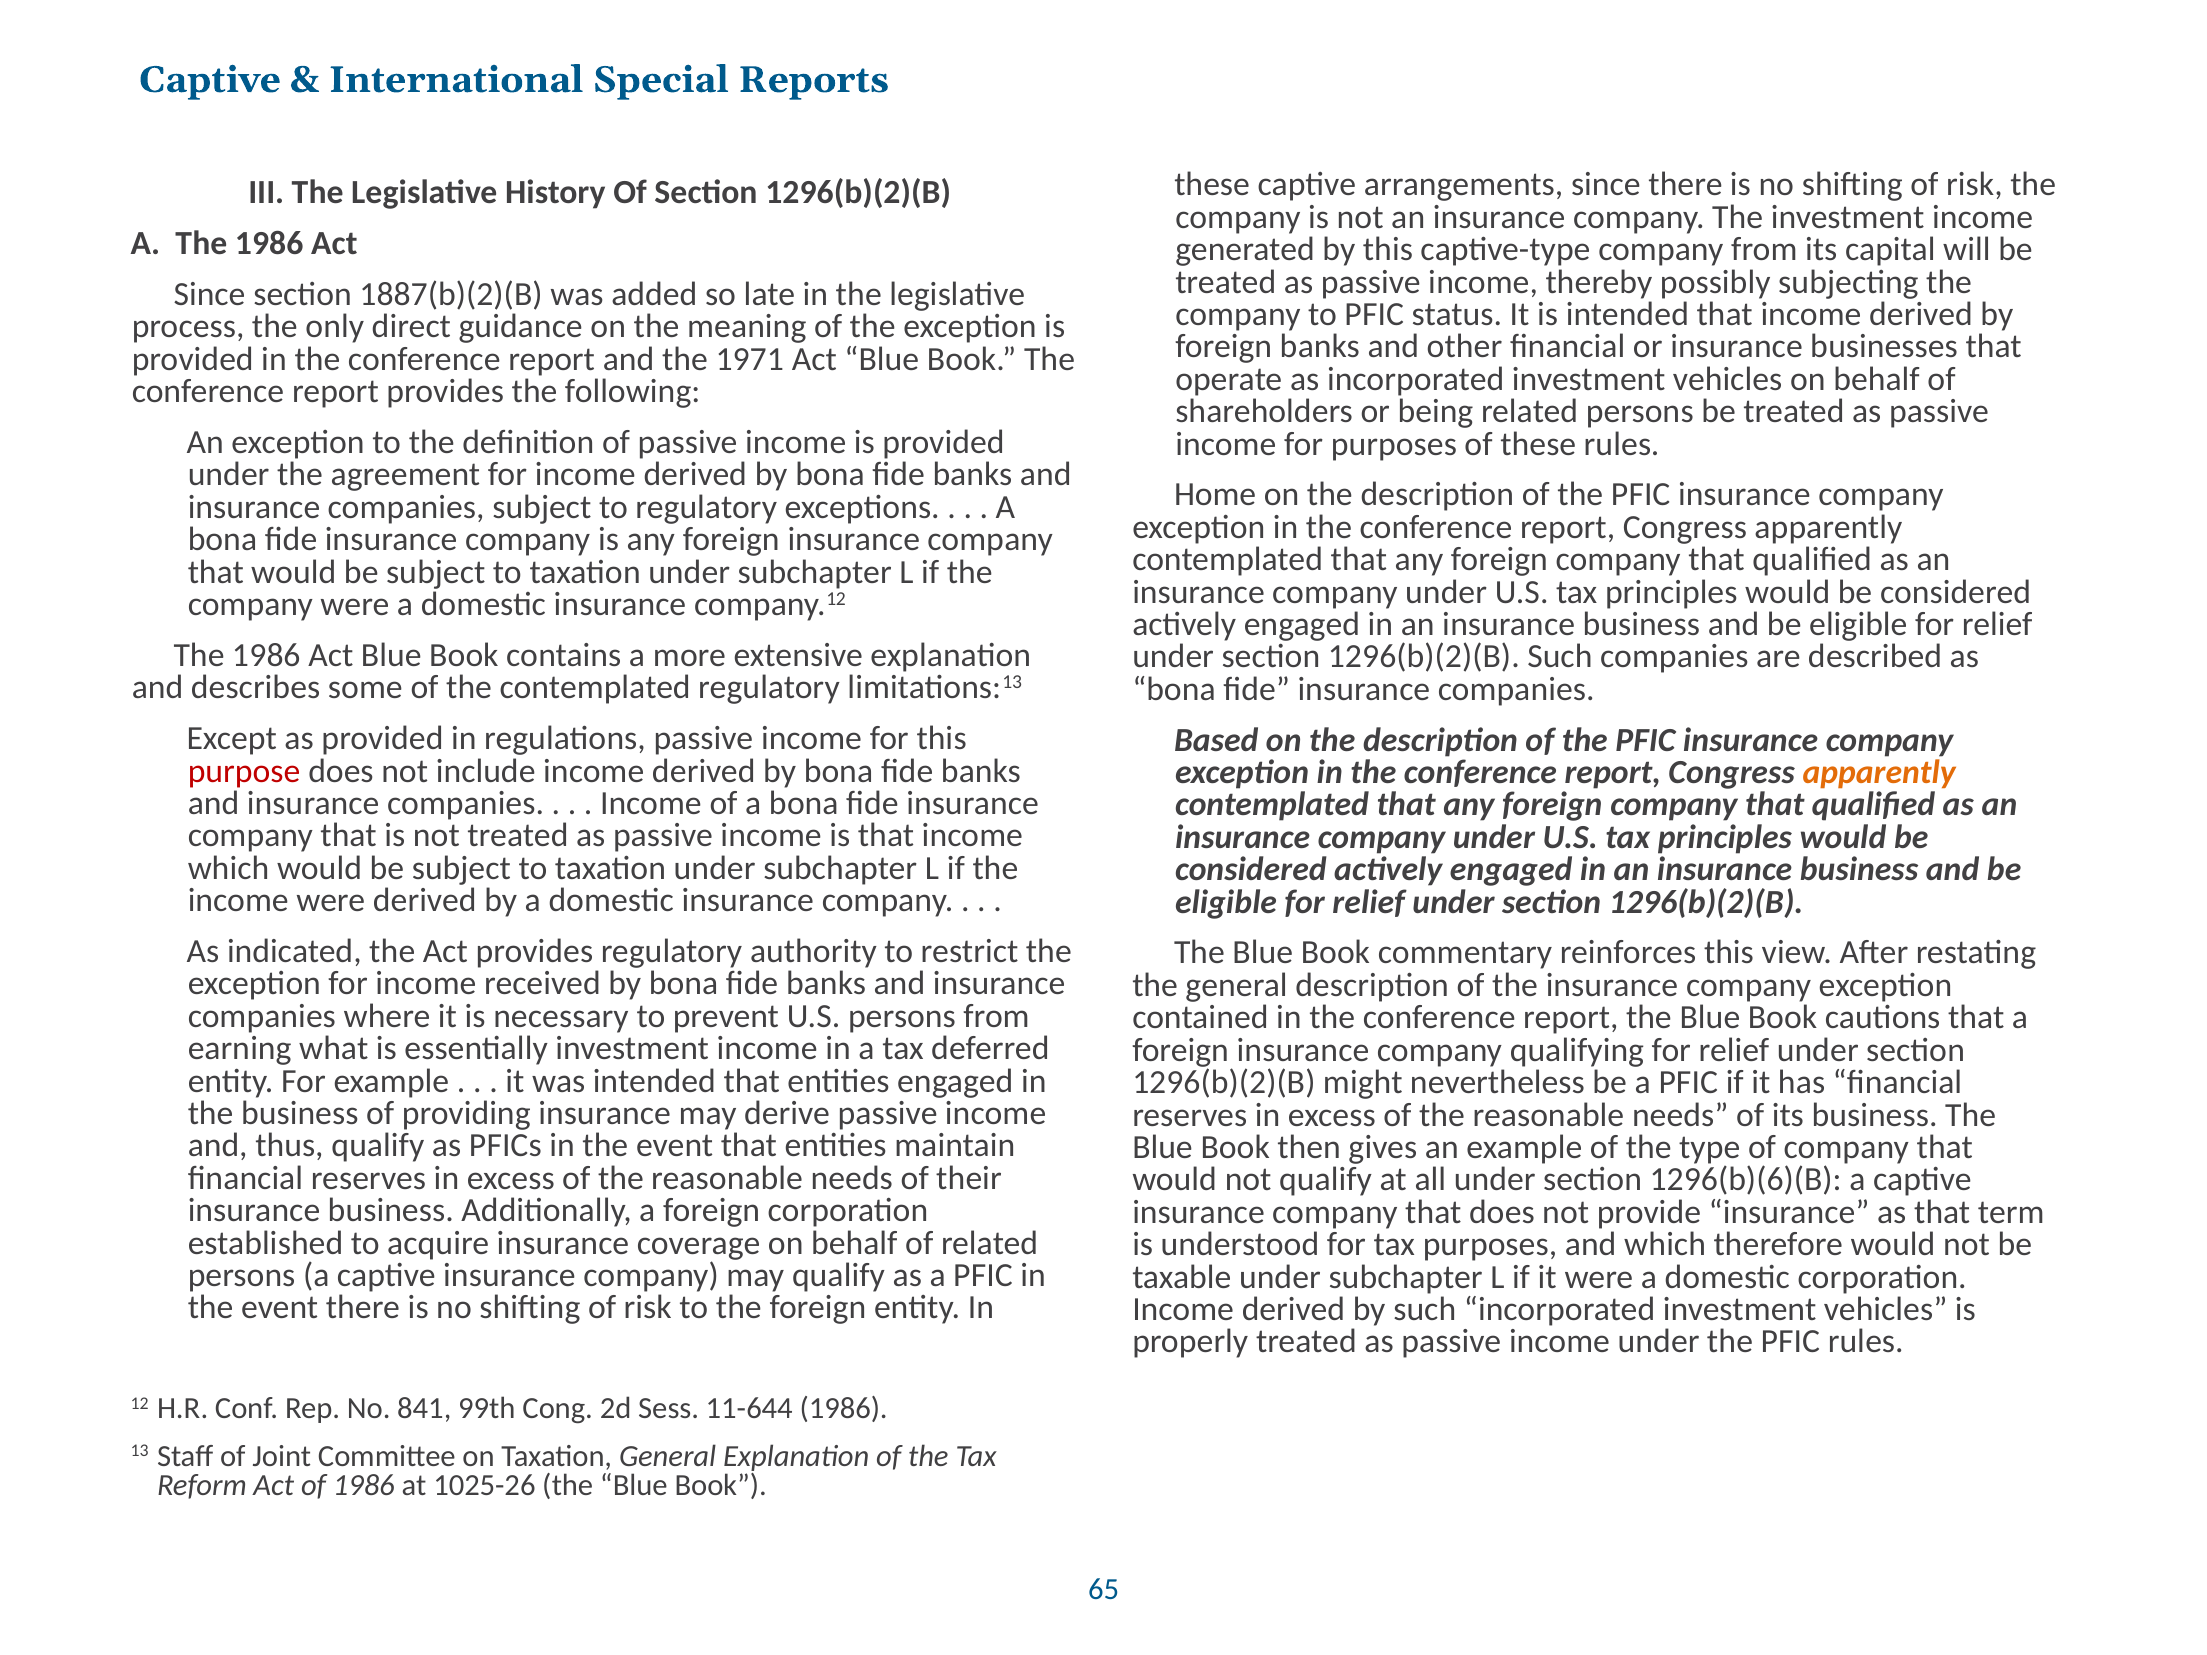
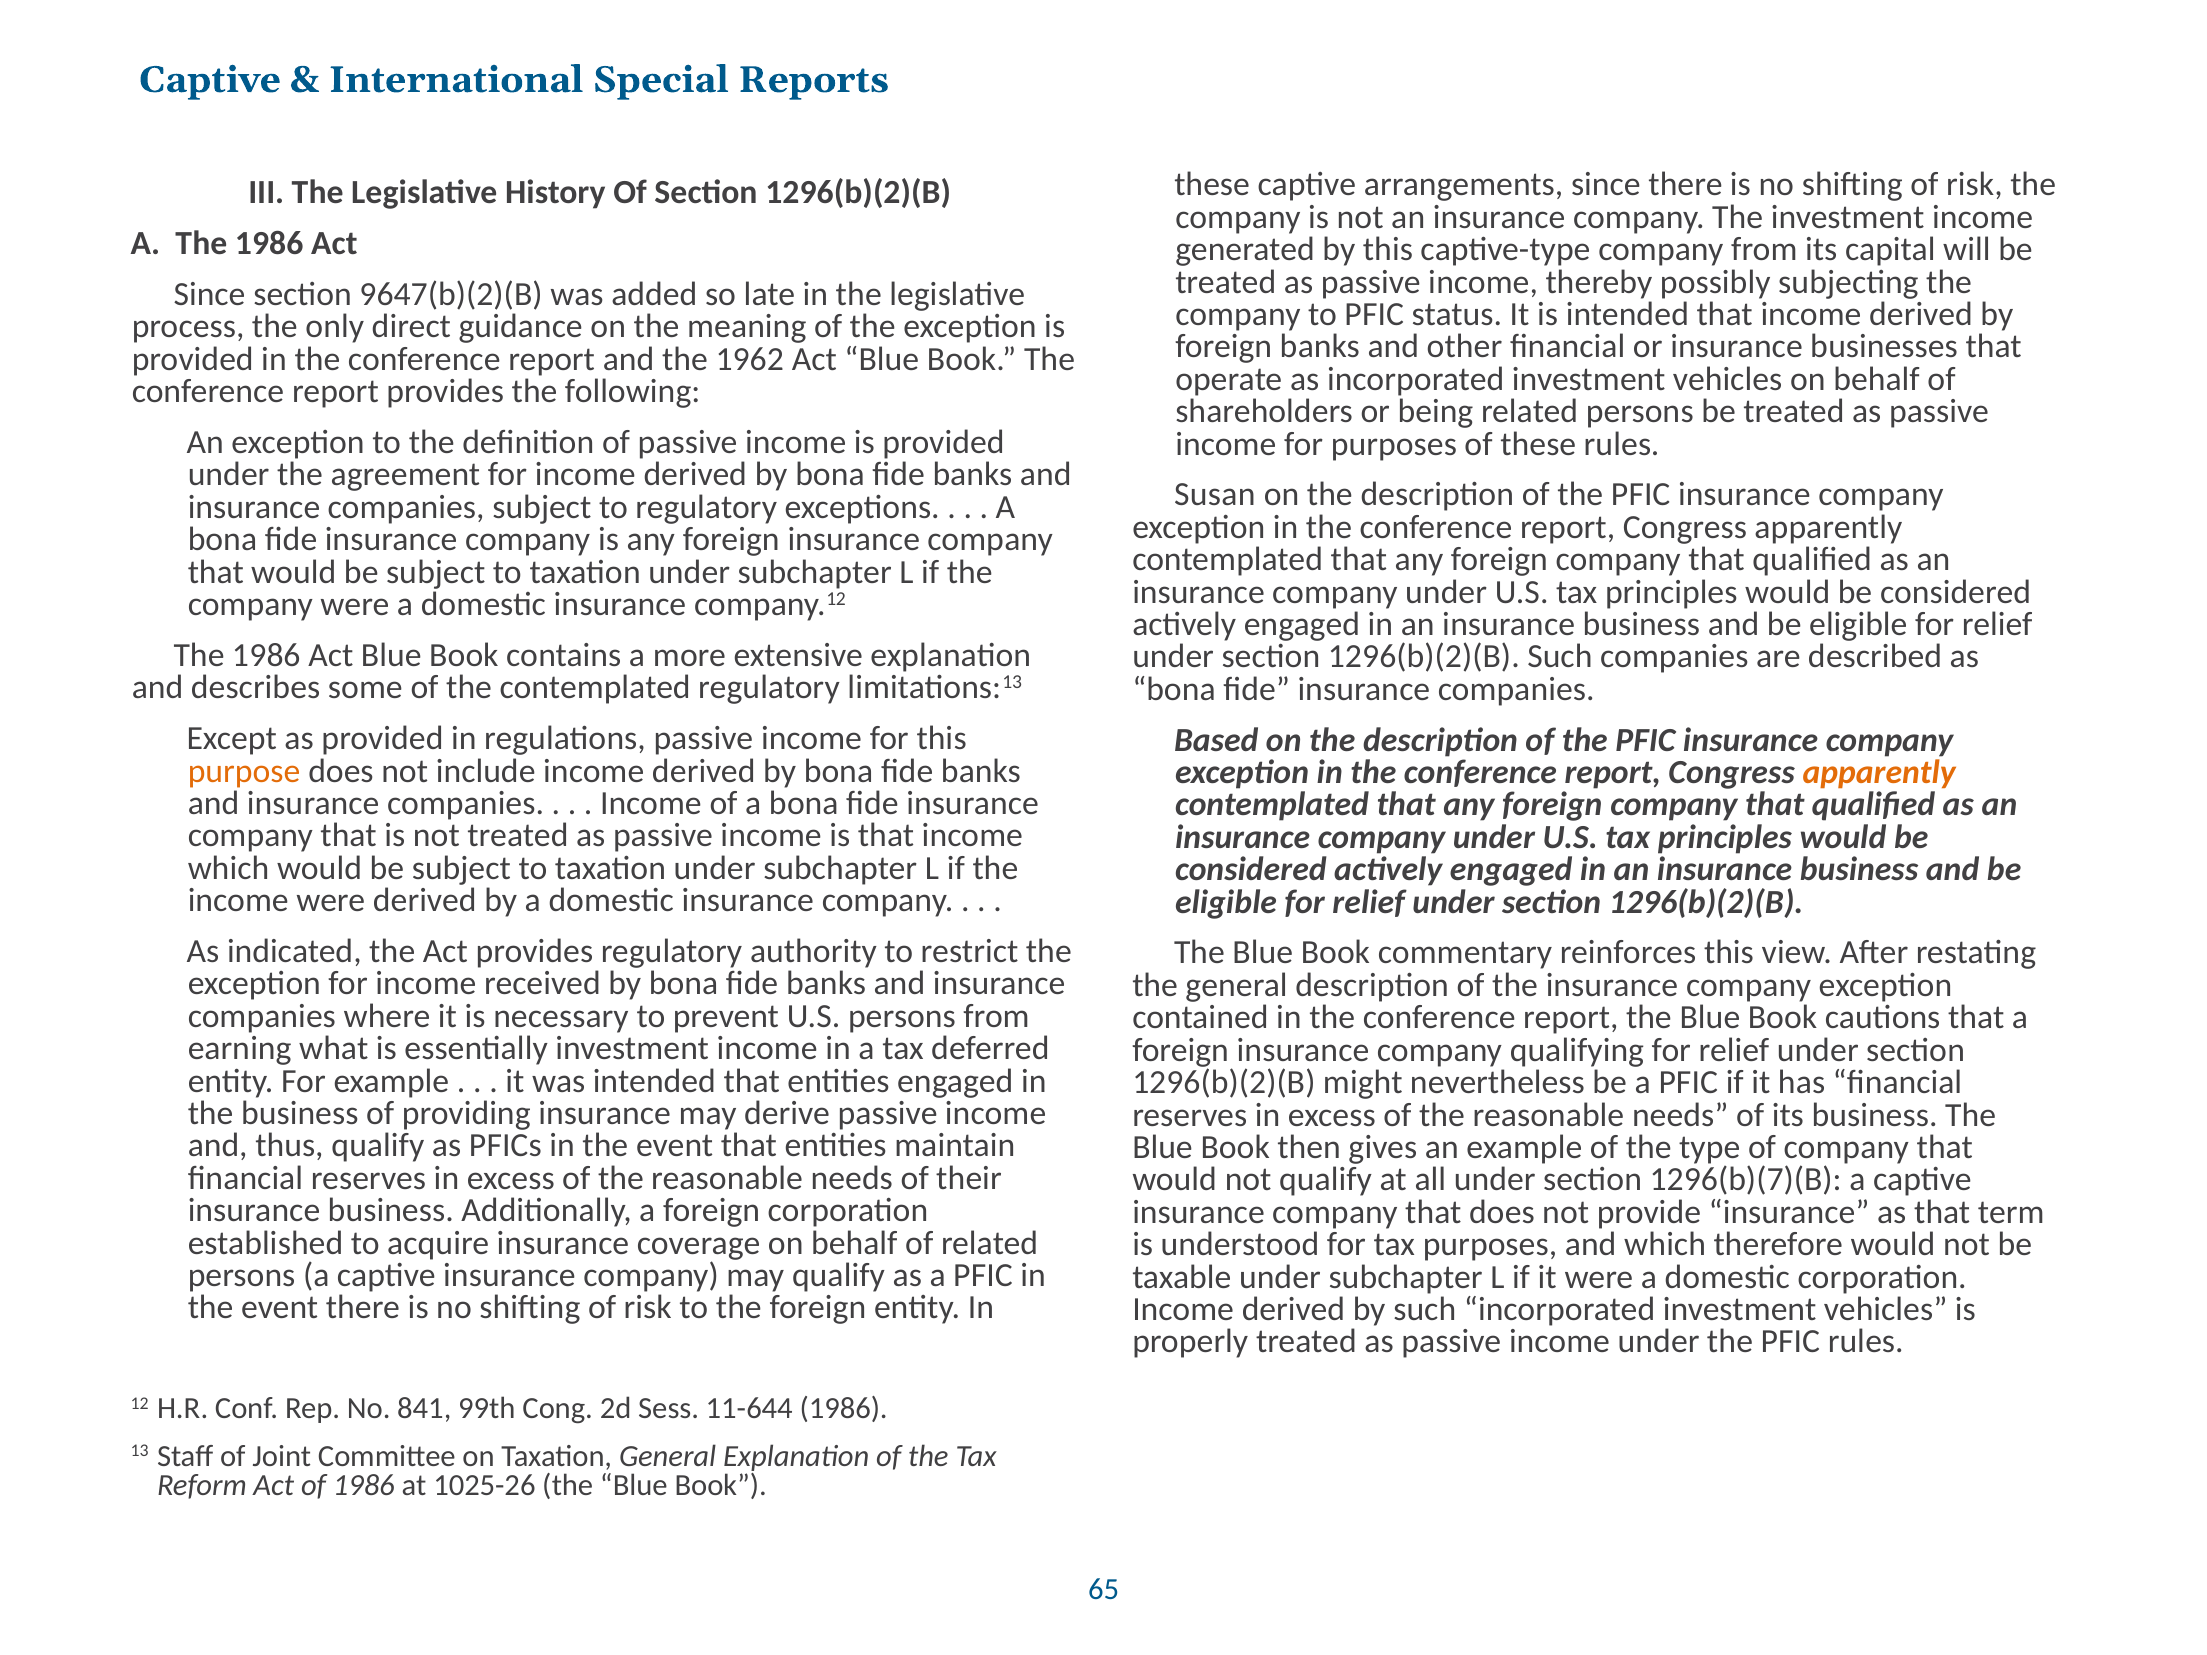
1887(b)(2)(B: 1887(b)(2)(B -> 9647(b)(2)(B (451, 294)
1971: 1971 -> 1962 (750, 359)
Home: Home -> Susan (1215, 495)
purpose colour: red -> orange (244, 771)
1296(b)(6)(B: 1296(b)(6)(B -> 1296(b)(7)(B (1746, 1180)
